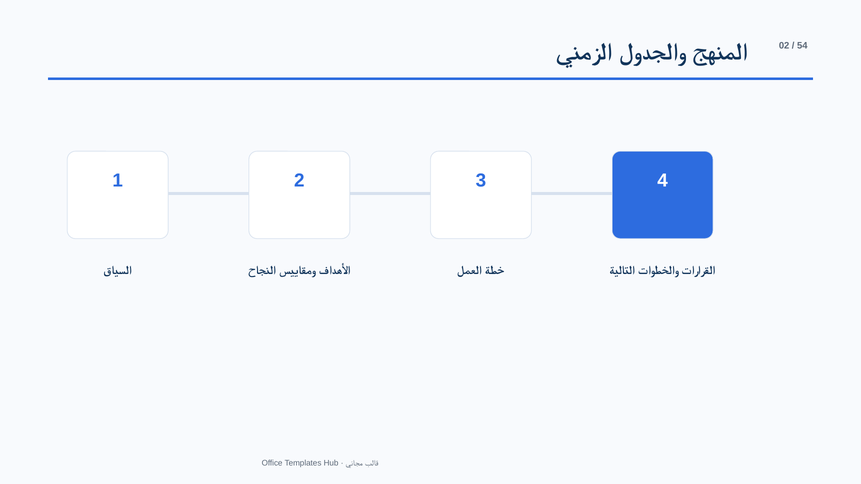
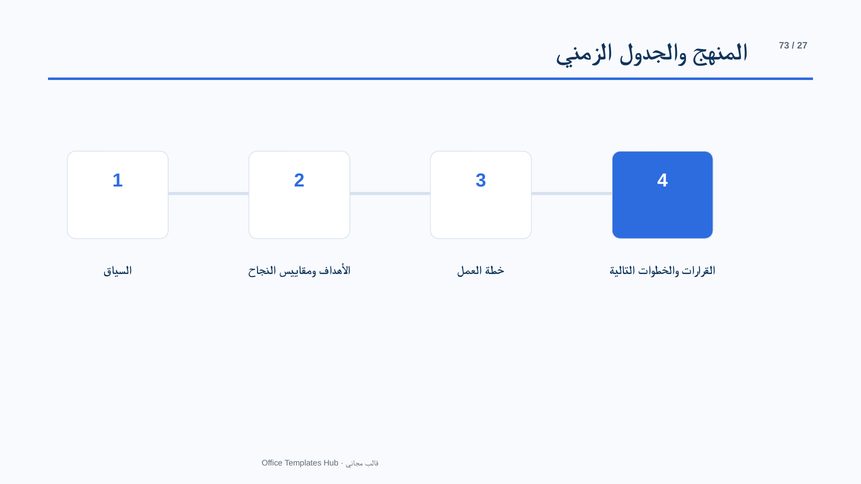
02: 02 -> 73 (784, 46)
54: 54 -> 27 (802, 46)
